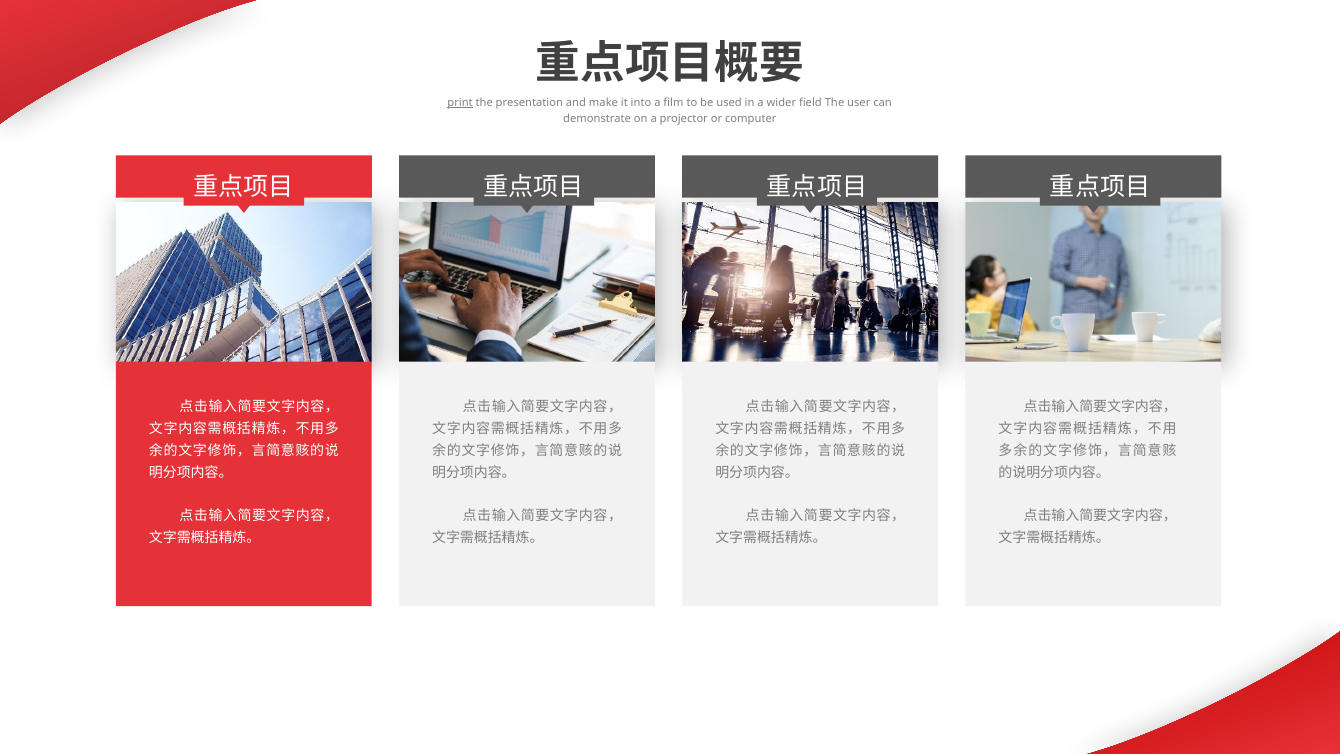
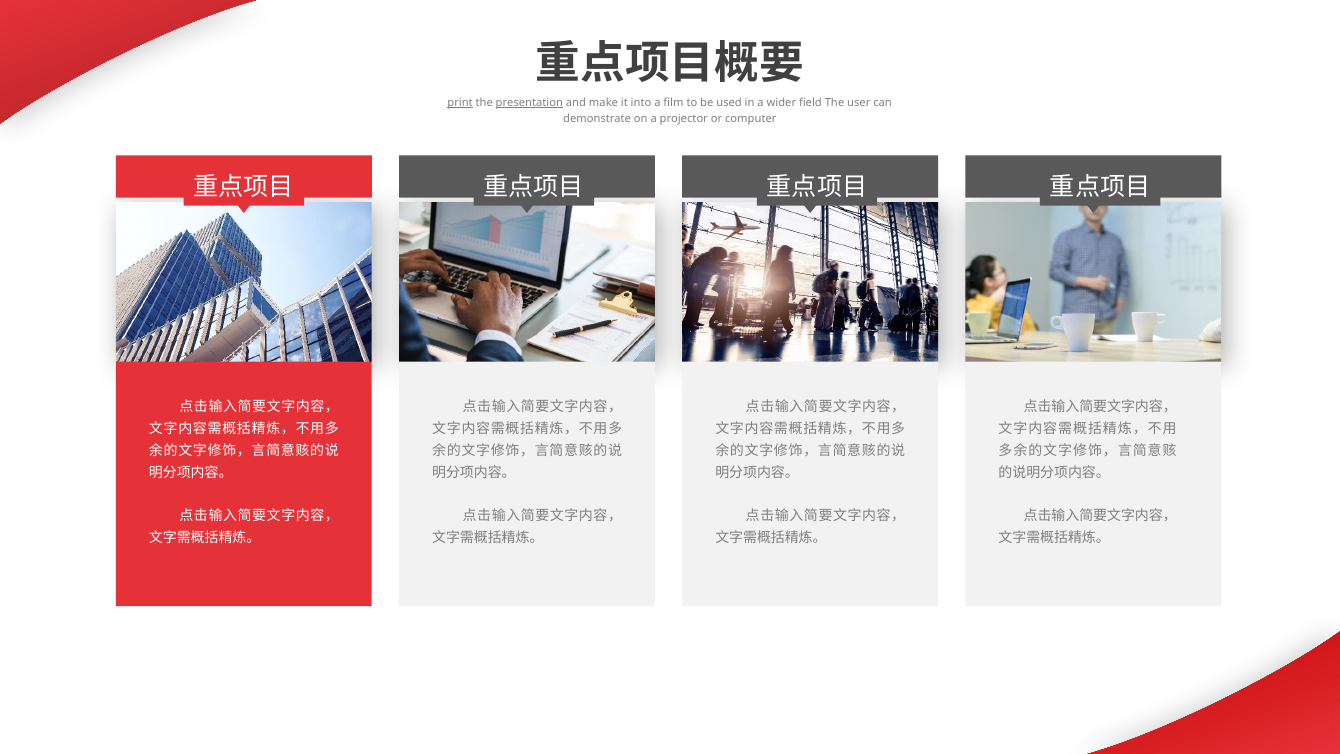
presentation underline: none -> present (529, 103)
